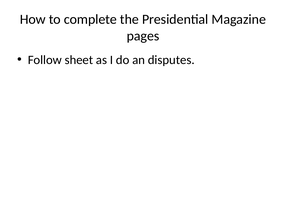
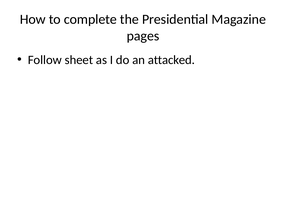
disputes: disputes -> attacked (171, 60)
